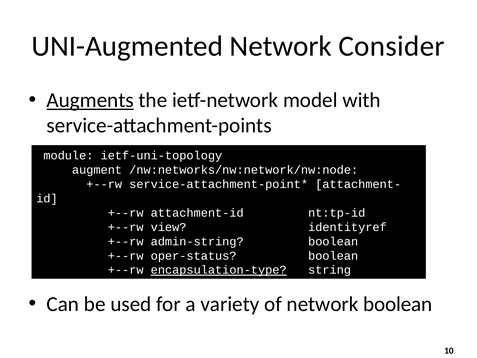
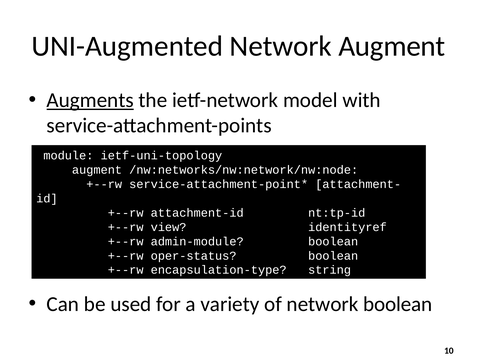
Network Consider: Consider -> Augment (392, 46)
admin-string: admin-string -> admin-module (197, 241)
encapsulation-type underline: present -> none (219, 270)
